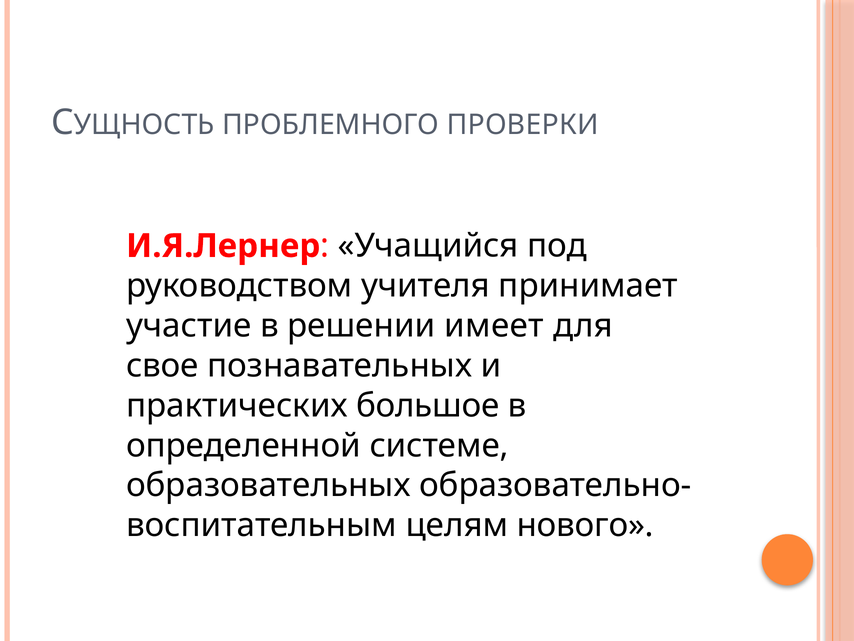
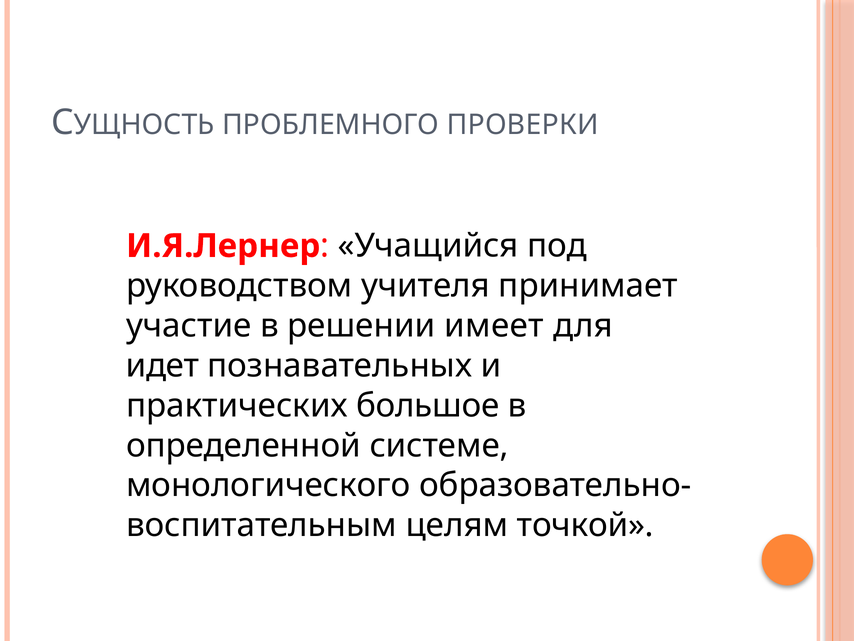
свое: свое -> идет (162, 365)
образовательных: образовательных -> монологического (268, 485)
нового: нового -> точкой (585, 525)
